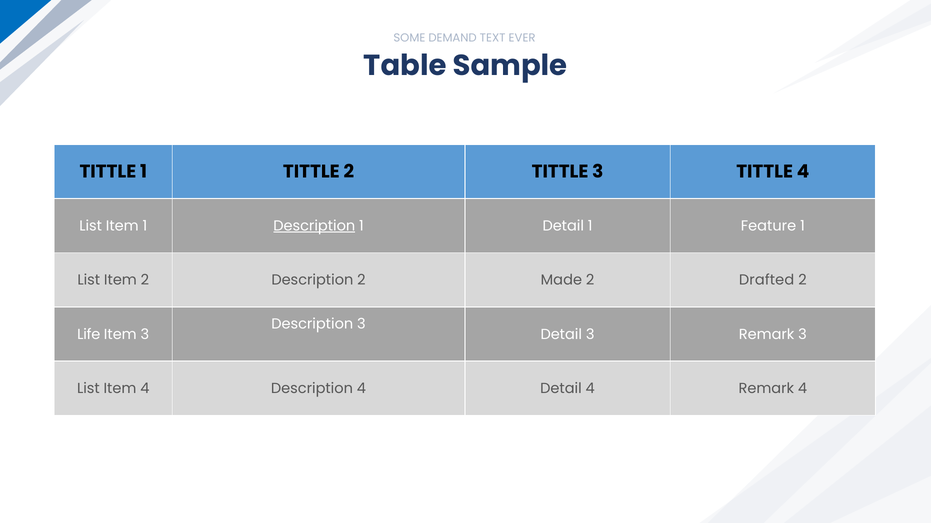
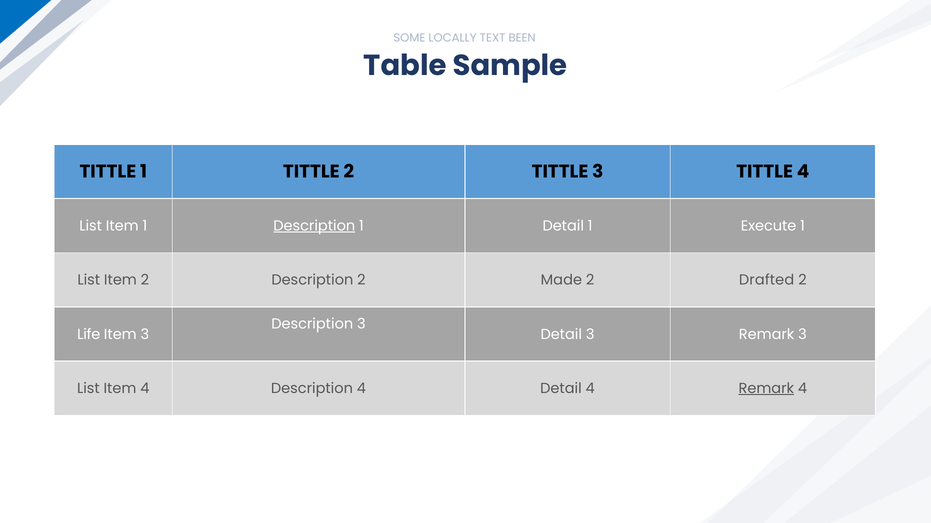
DEMAND: DEMAND -> LOCALLY (452, 38)
EVER: EVER -> BEEN (522, 38)
Feature: Feature -> Execute (769, 226)
Remark underline: none -> present (766, 389)
